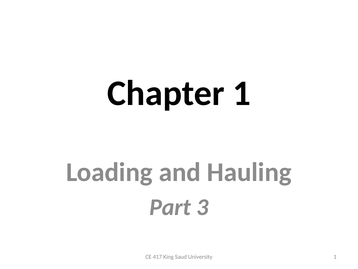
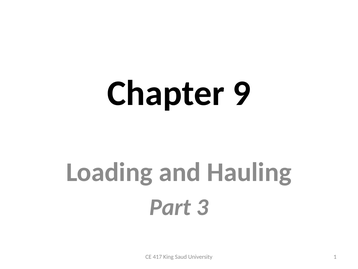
Chapter 1: 1 -> 9 (242, 93)
